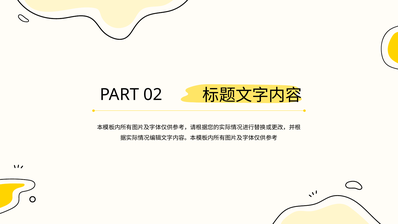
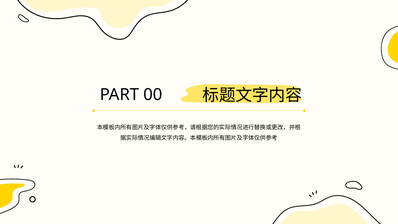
02: 02 -> 00 (153, 95)
